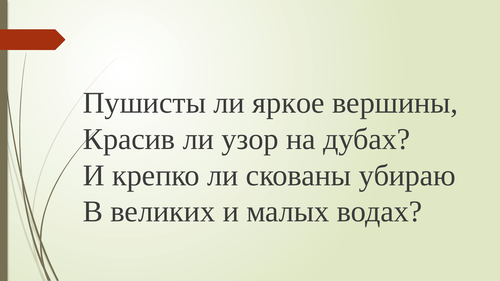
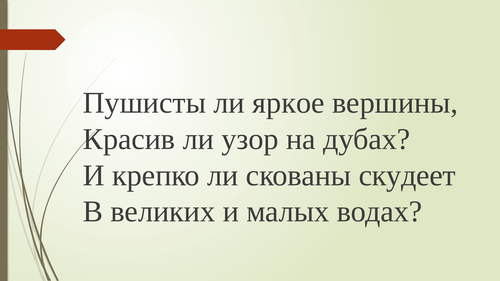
убираю: убираю -> скудеет (407, 176)
